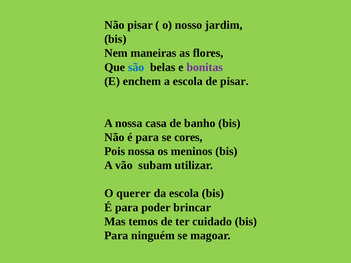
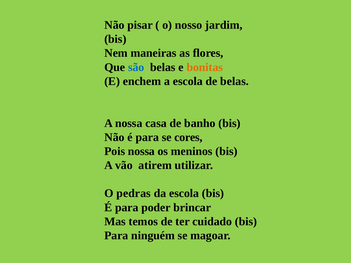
bonitas colour: purple -> orange (205, 67)
de pisar: pisar -> belas (235, 81)
subam: subam -> atirem (155, 165)
querer: querer -> pedras (134, 194)
